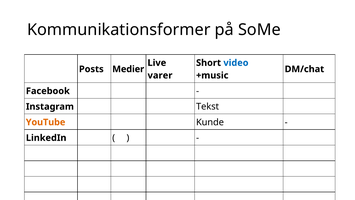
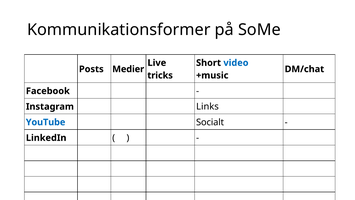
varer: varer -> tricks (160, 75)
Tekst: Tekst -> Links (207, 106)
YouTube colour: orange -> blue (46, 122)
Kunde: Kunde -> Socialt (210, 122)
